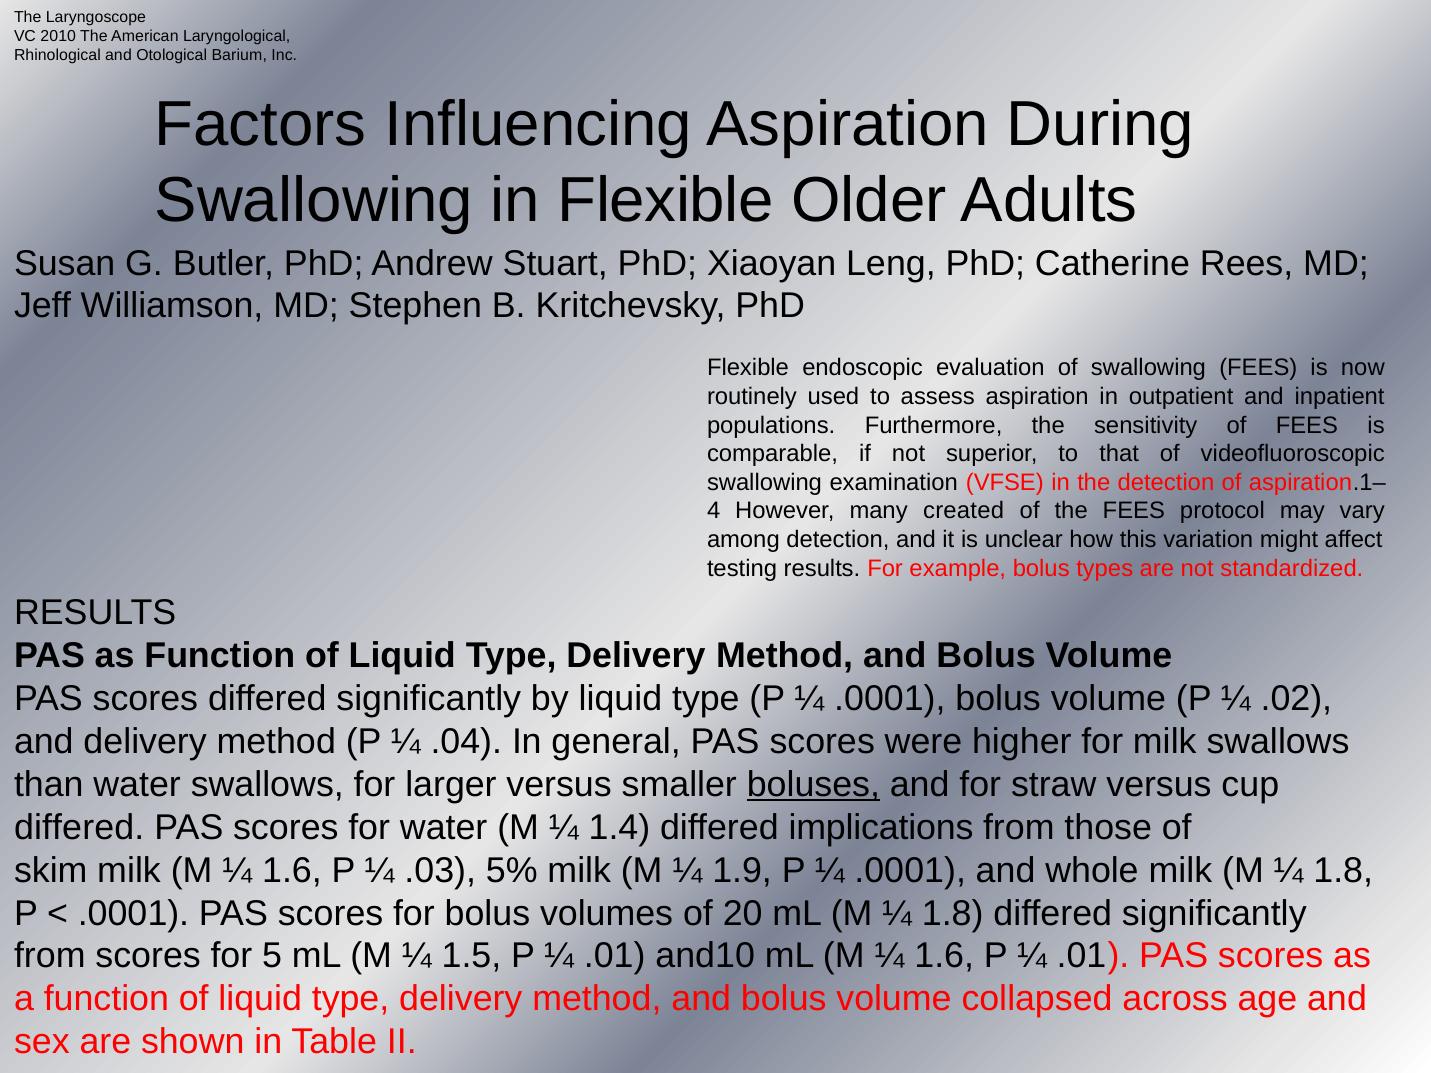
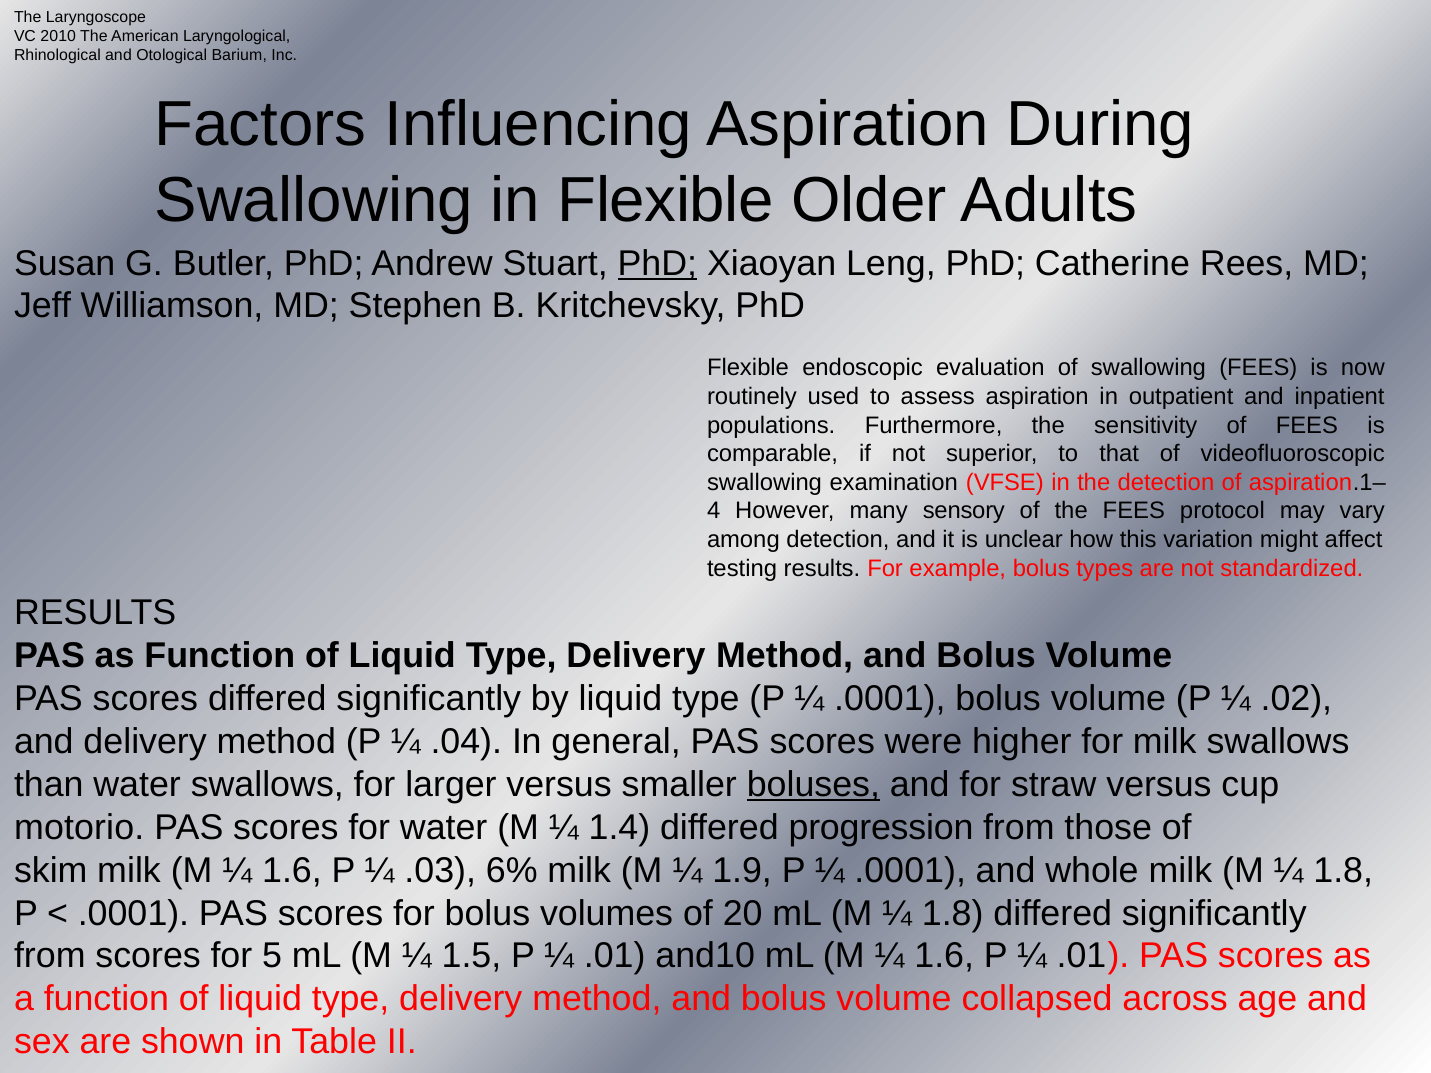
PhD underline: none -> present (657, 263)
created: created -> sensory (964, 511)
differed: differed -> motorio (79, 828)
implications: implications -> progression (881, 828)
5%: 5% -> 6% (512, 871)
